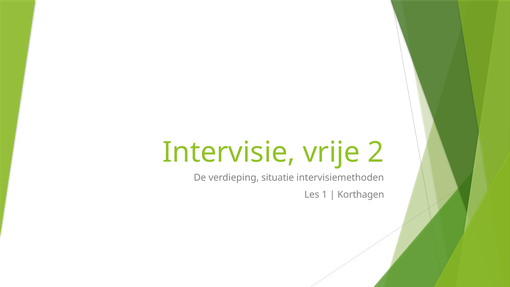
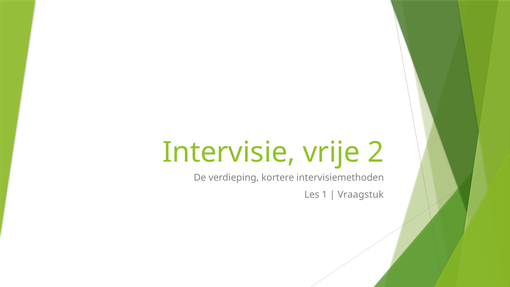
situatie: situatie -> kortere (278, 178)
Korthagen: Korthagen -> Vraagstuk (361, 195)
